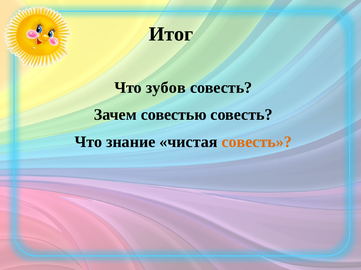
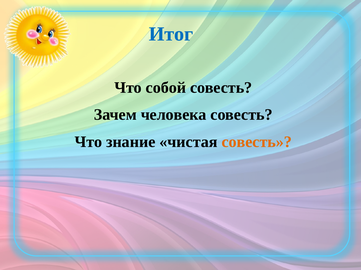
Итог colour: black -> blue (171, 34)
зубов: зубов -> собой (166, 88)
совестью: совестью -> человека (174, 115)
